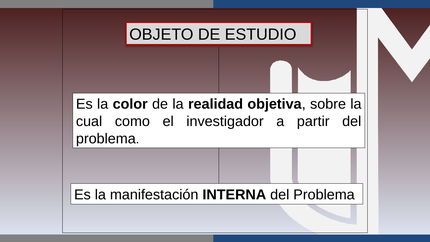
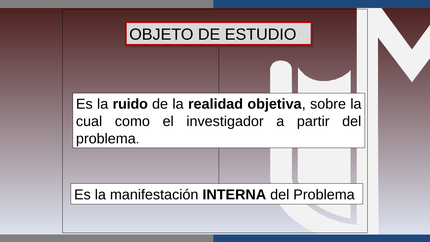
color: color -> ruido (130, 104)
